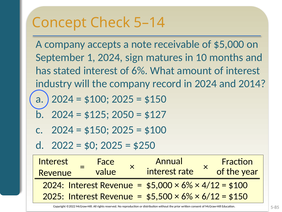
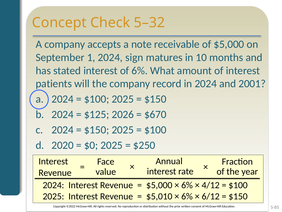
5–14: 5–14 -> 5–32 (149, 23)
industry: industry -> patients (54, 84)
2014: 2014 -> 2001 (252, 84)
2050: 2050 -> 2026 (123, 114)
$127: $127 -> $670 (155, 114)
2022: 2022 -> 2020 (63, 145)
$5,500: $5,500 -> $5,010 (159, 196)
